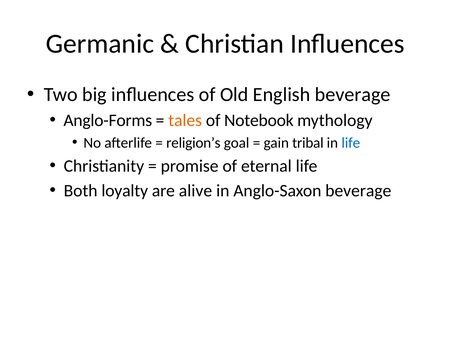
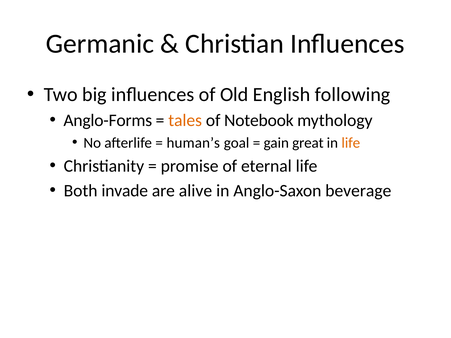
English beverage: beverage -> following (353, 95)
religion’s: religion’s -> human’s (193, 143)
tribal: tribal -> great (308, 143)
life colour: blue -> orange (351, 143)
loyalty: loyalty -> invade (125, 191)
